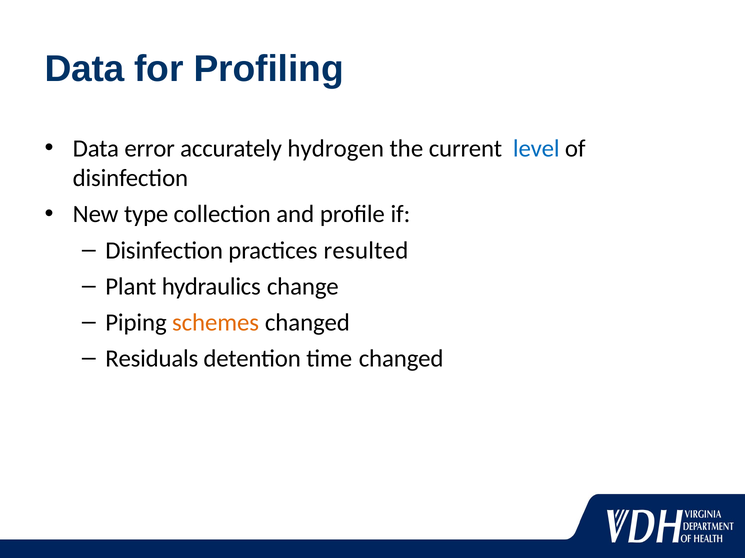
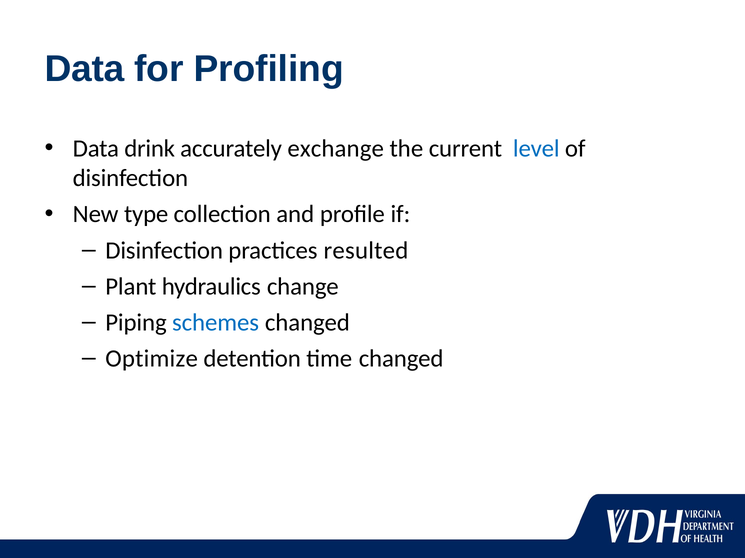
error: error -> drink (150, 149)
hydrogen: hydrogen -> exchange (336, 149)
schemes colour: orange -> blue (216, 323)
Residuals: Residuals -> Optimize (152, 359)
